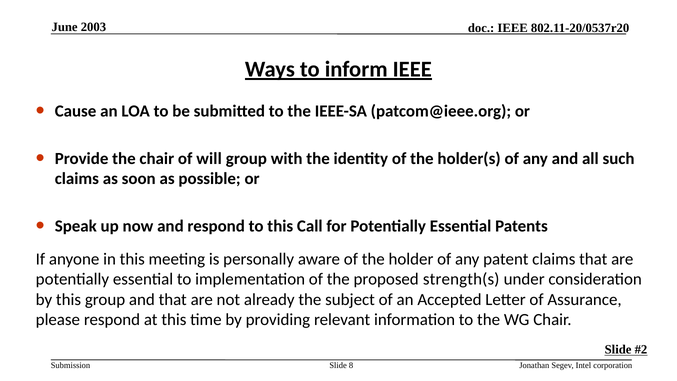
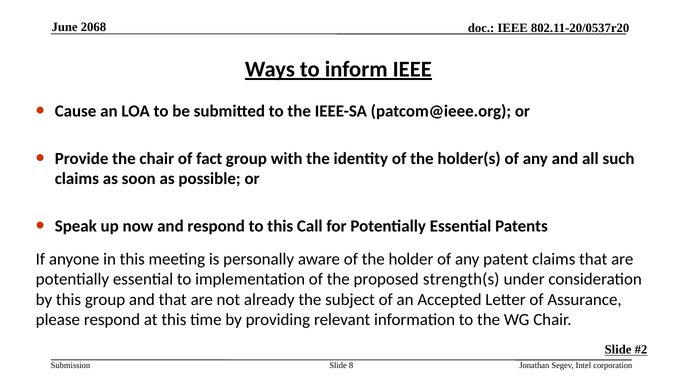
2003: 2003 -> 2068 (93, 27)
will: will -> fact (209, 159)
